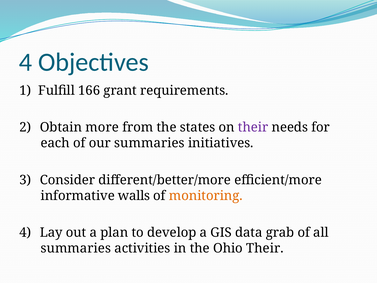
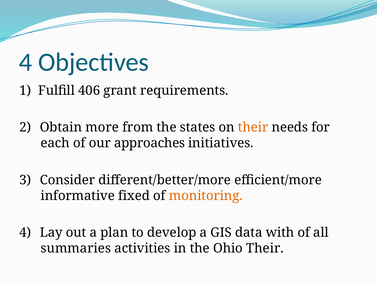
166: 166 -> 406 (89, 90)
their colour: purple -> orange (253, 127)
our summaries: summaries -> approaches (150, 143)
walls: walls -> fixed (134, 196)
grab: grab -> with (280, 232)
